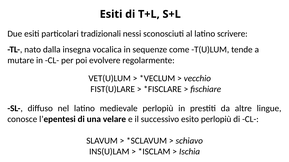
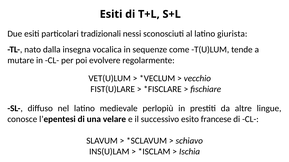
scrivere: scrivere -> giurista (232, 34)
esito perlopiù: perlopiù -> francese (216, 120)
